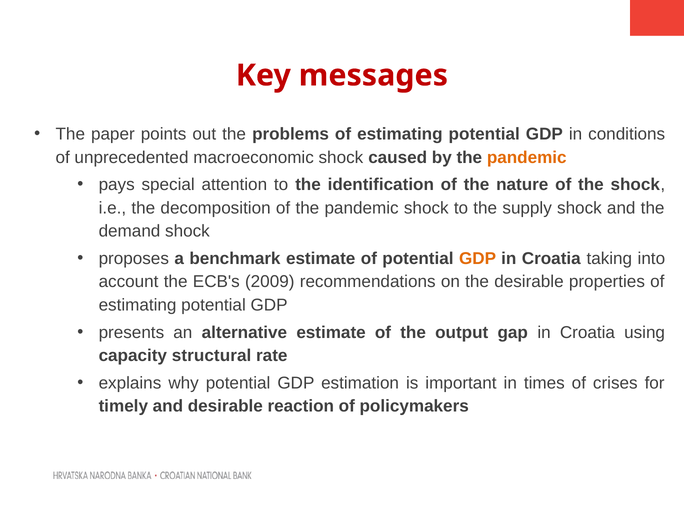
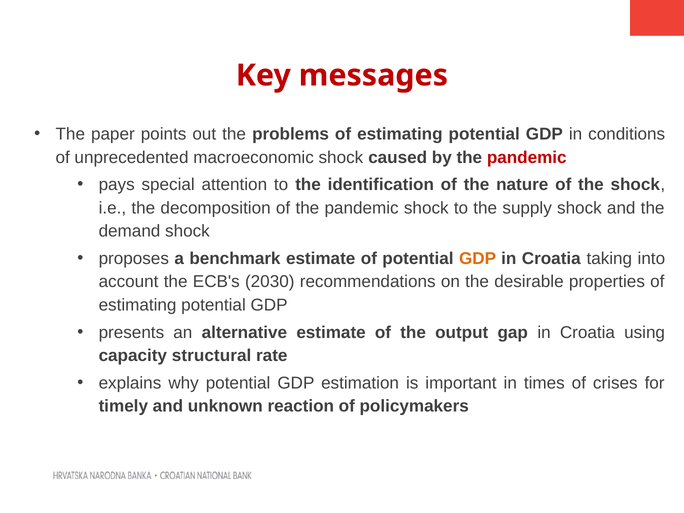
pandemic colour: orange -> red (527, 157)
2009: 2009 -> 2030 (270, 282)
and desirable: desirable -> unknown (225, 406)
